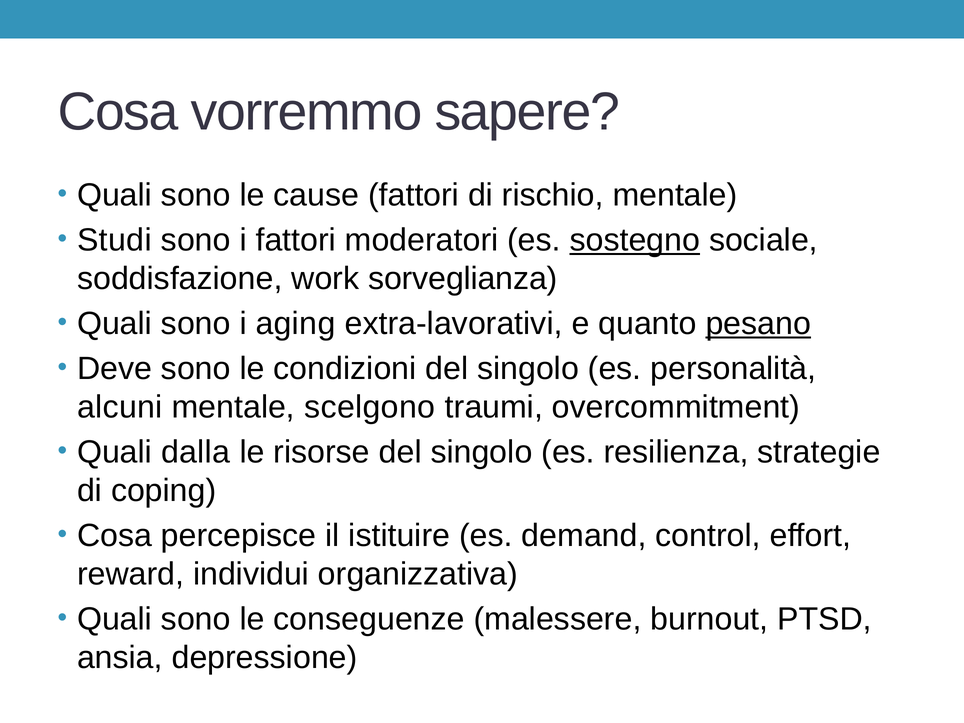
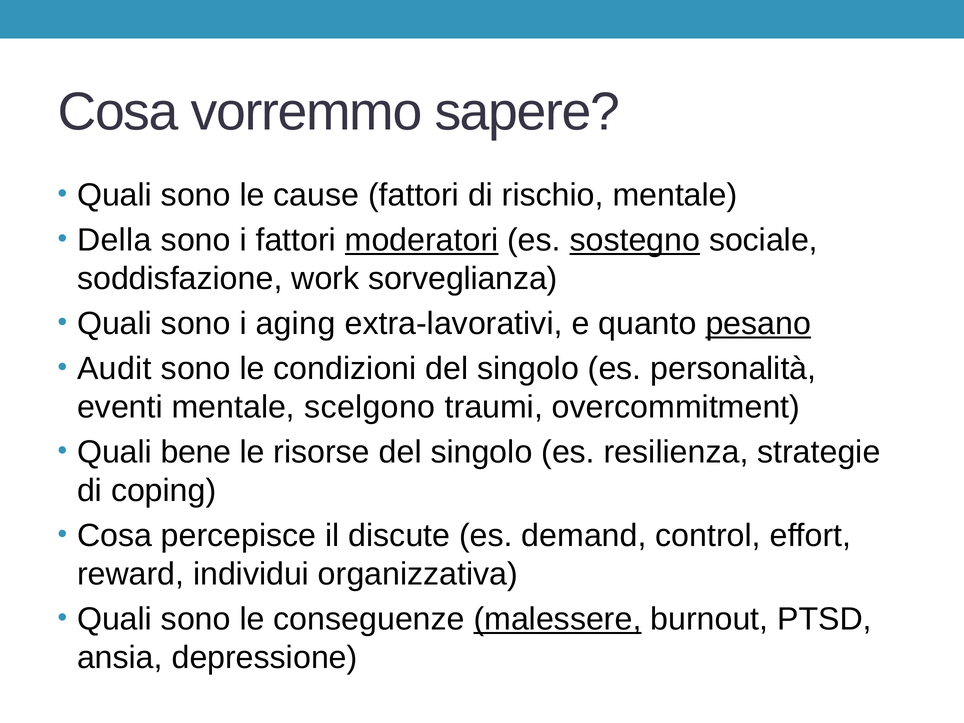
Studi: Studi -> Della (114, 240)
moderatori underline: none -> present (422, 240)
Deve: Deve -> Audit (114, 369)
alcuni: alcuni -> eventi (120, 407)
dalla: dalla -> bene (196, 452)
istituire: istituire -> discute (399, 536)
malessere underline: none -> present (558, 619)
